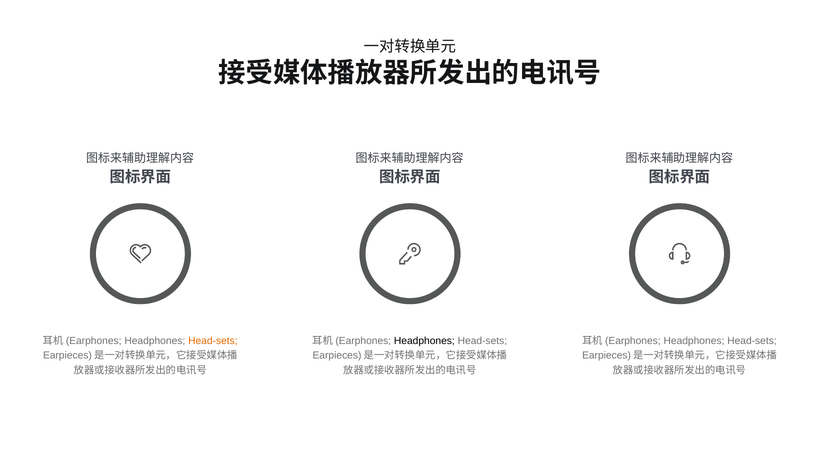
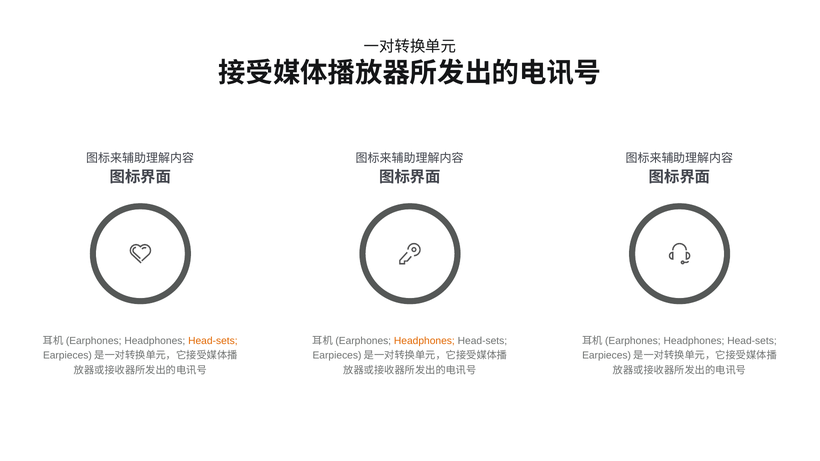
Headphones colour: black -> orange (424, 341)
